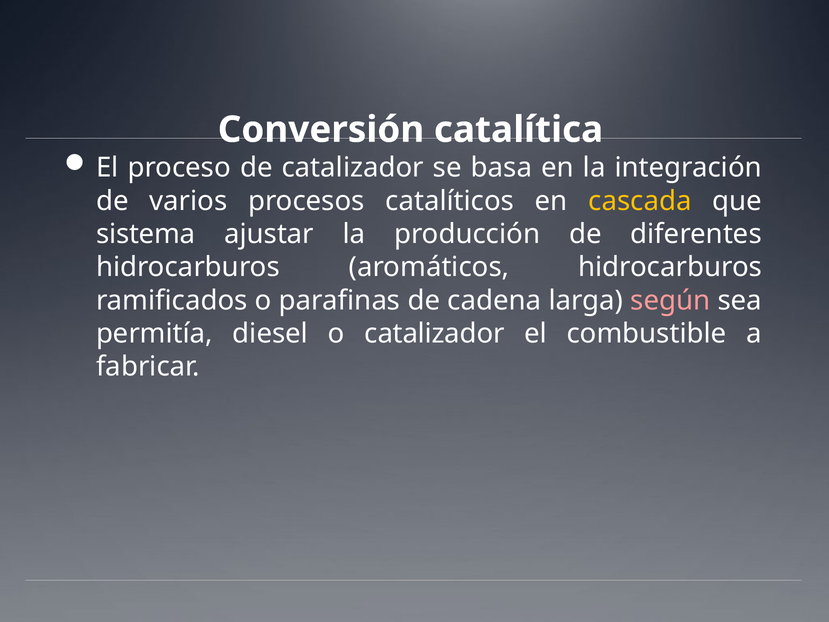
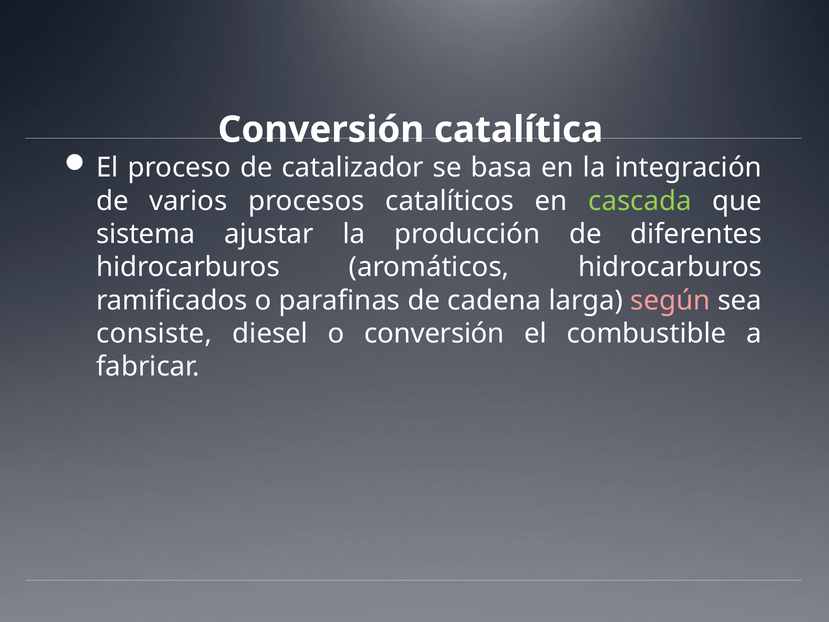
cascada colour: yellow -> light green (640, 201)
permitía: permitía -> consiste (154, 334)
o catalizador: catalizador -> conversión (435, 334)
